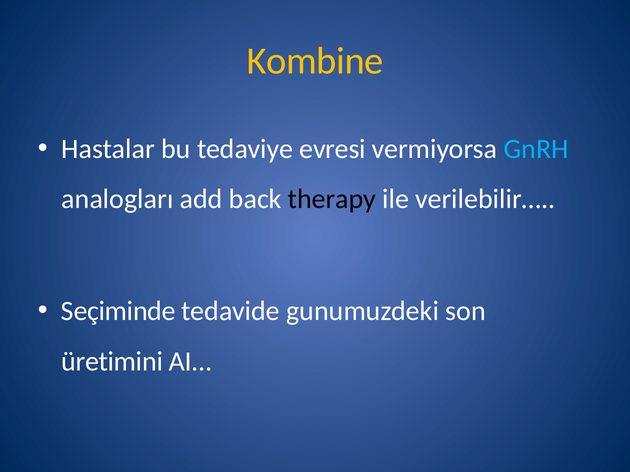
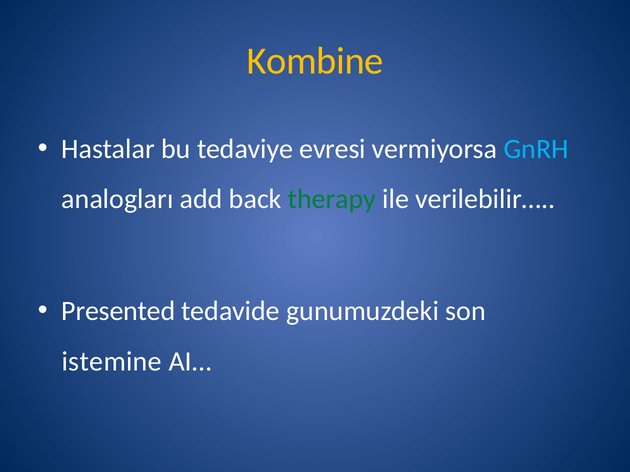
therapy colour: black -> green (332, 199)
Seçiminde: Seçiminde -> Presented (118, 311)
üretimini: üretimini -> istemine (112, 362)
